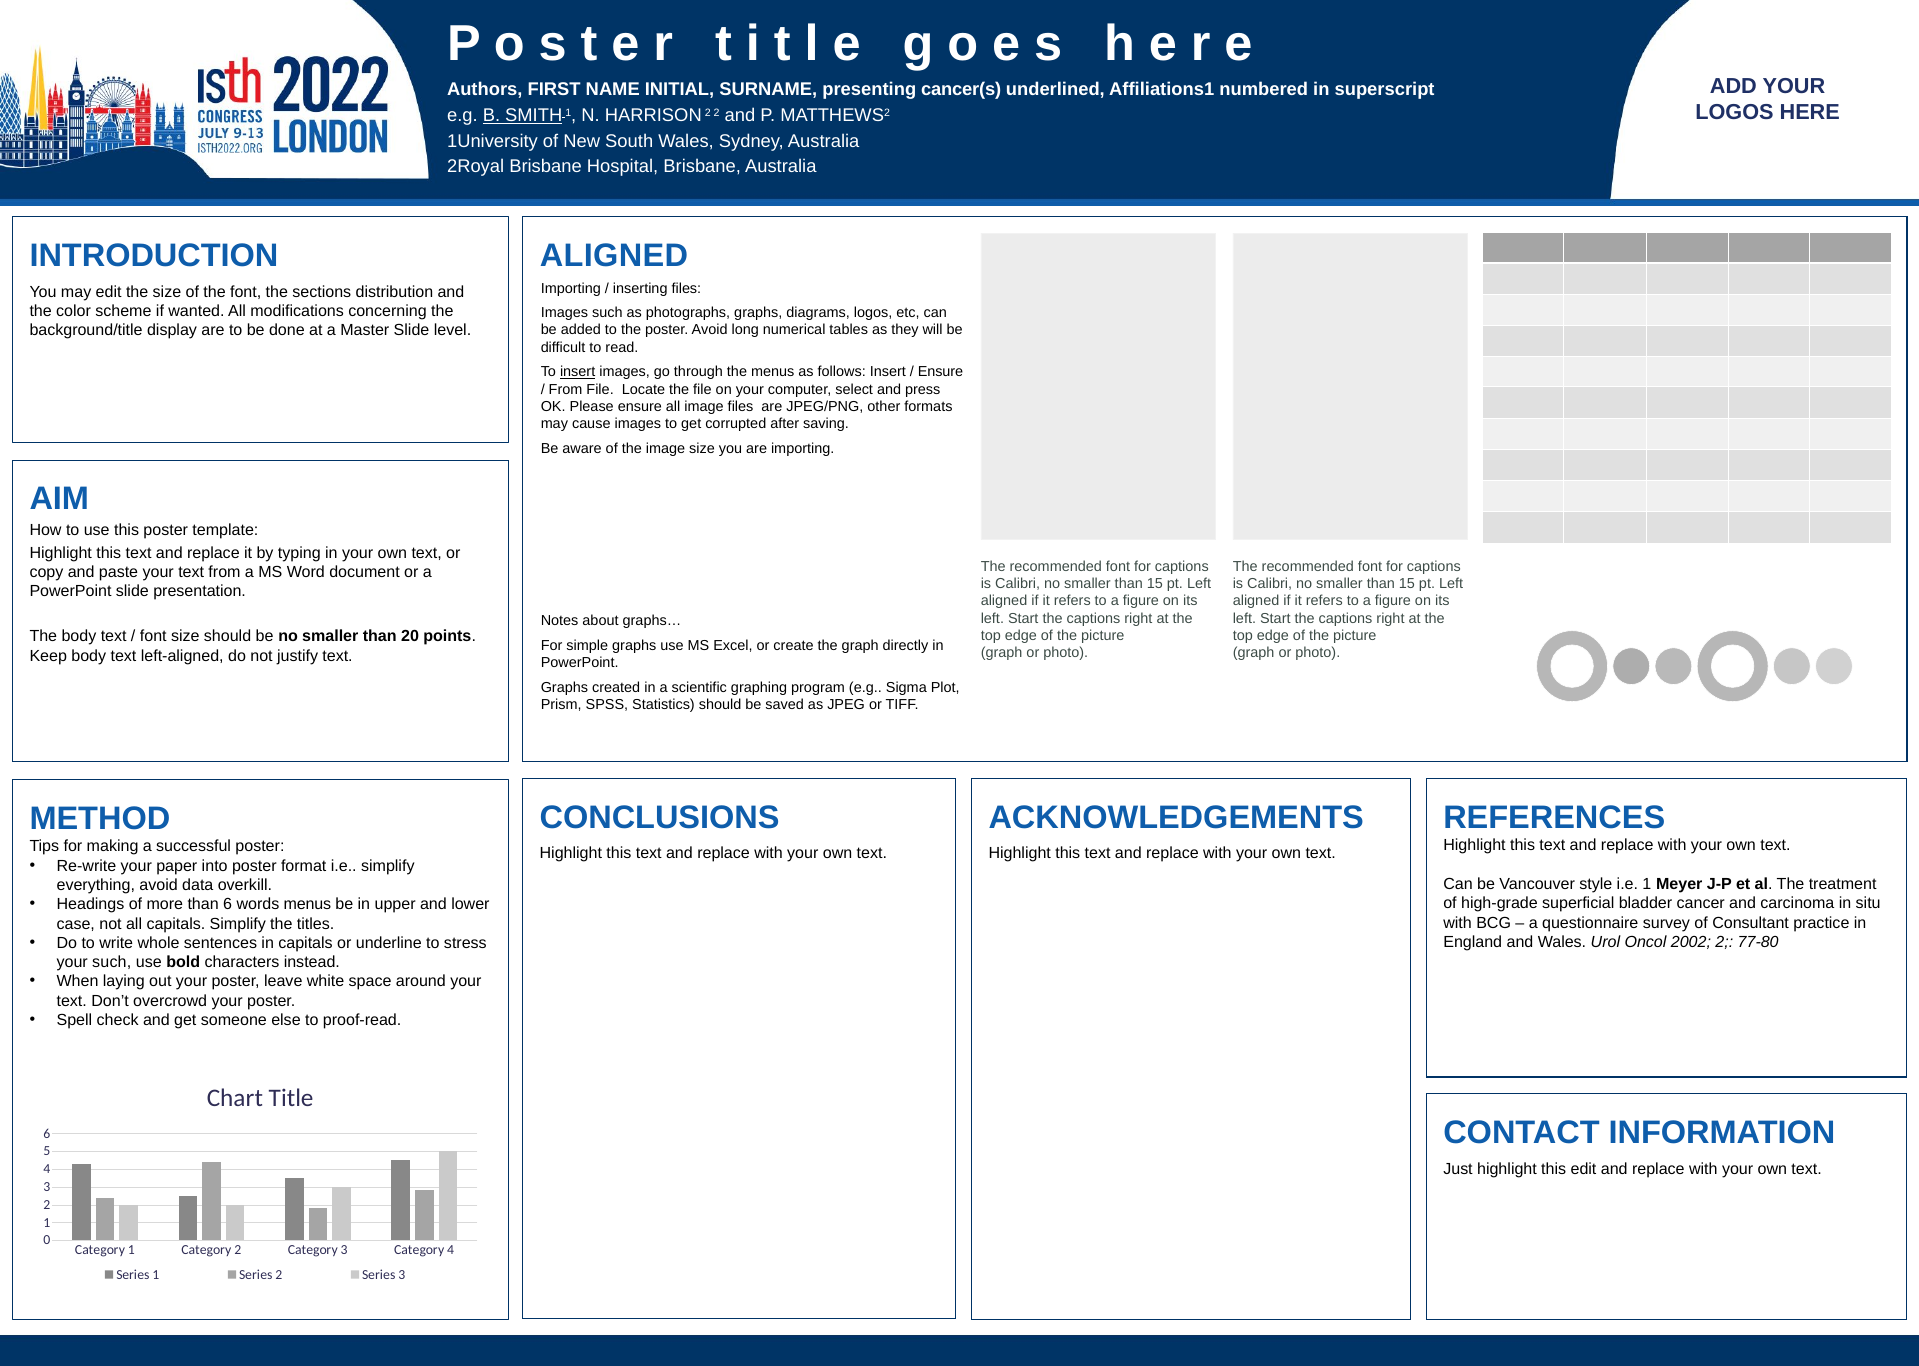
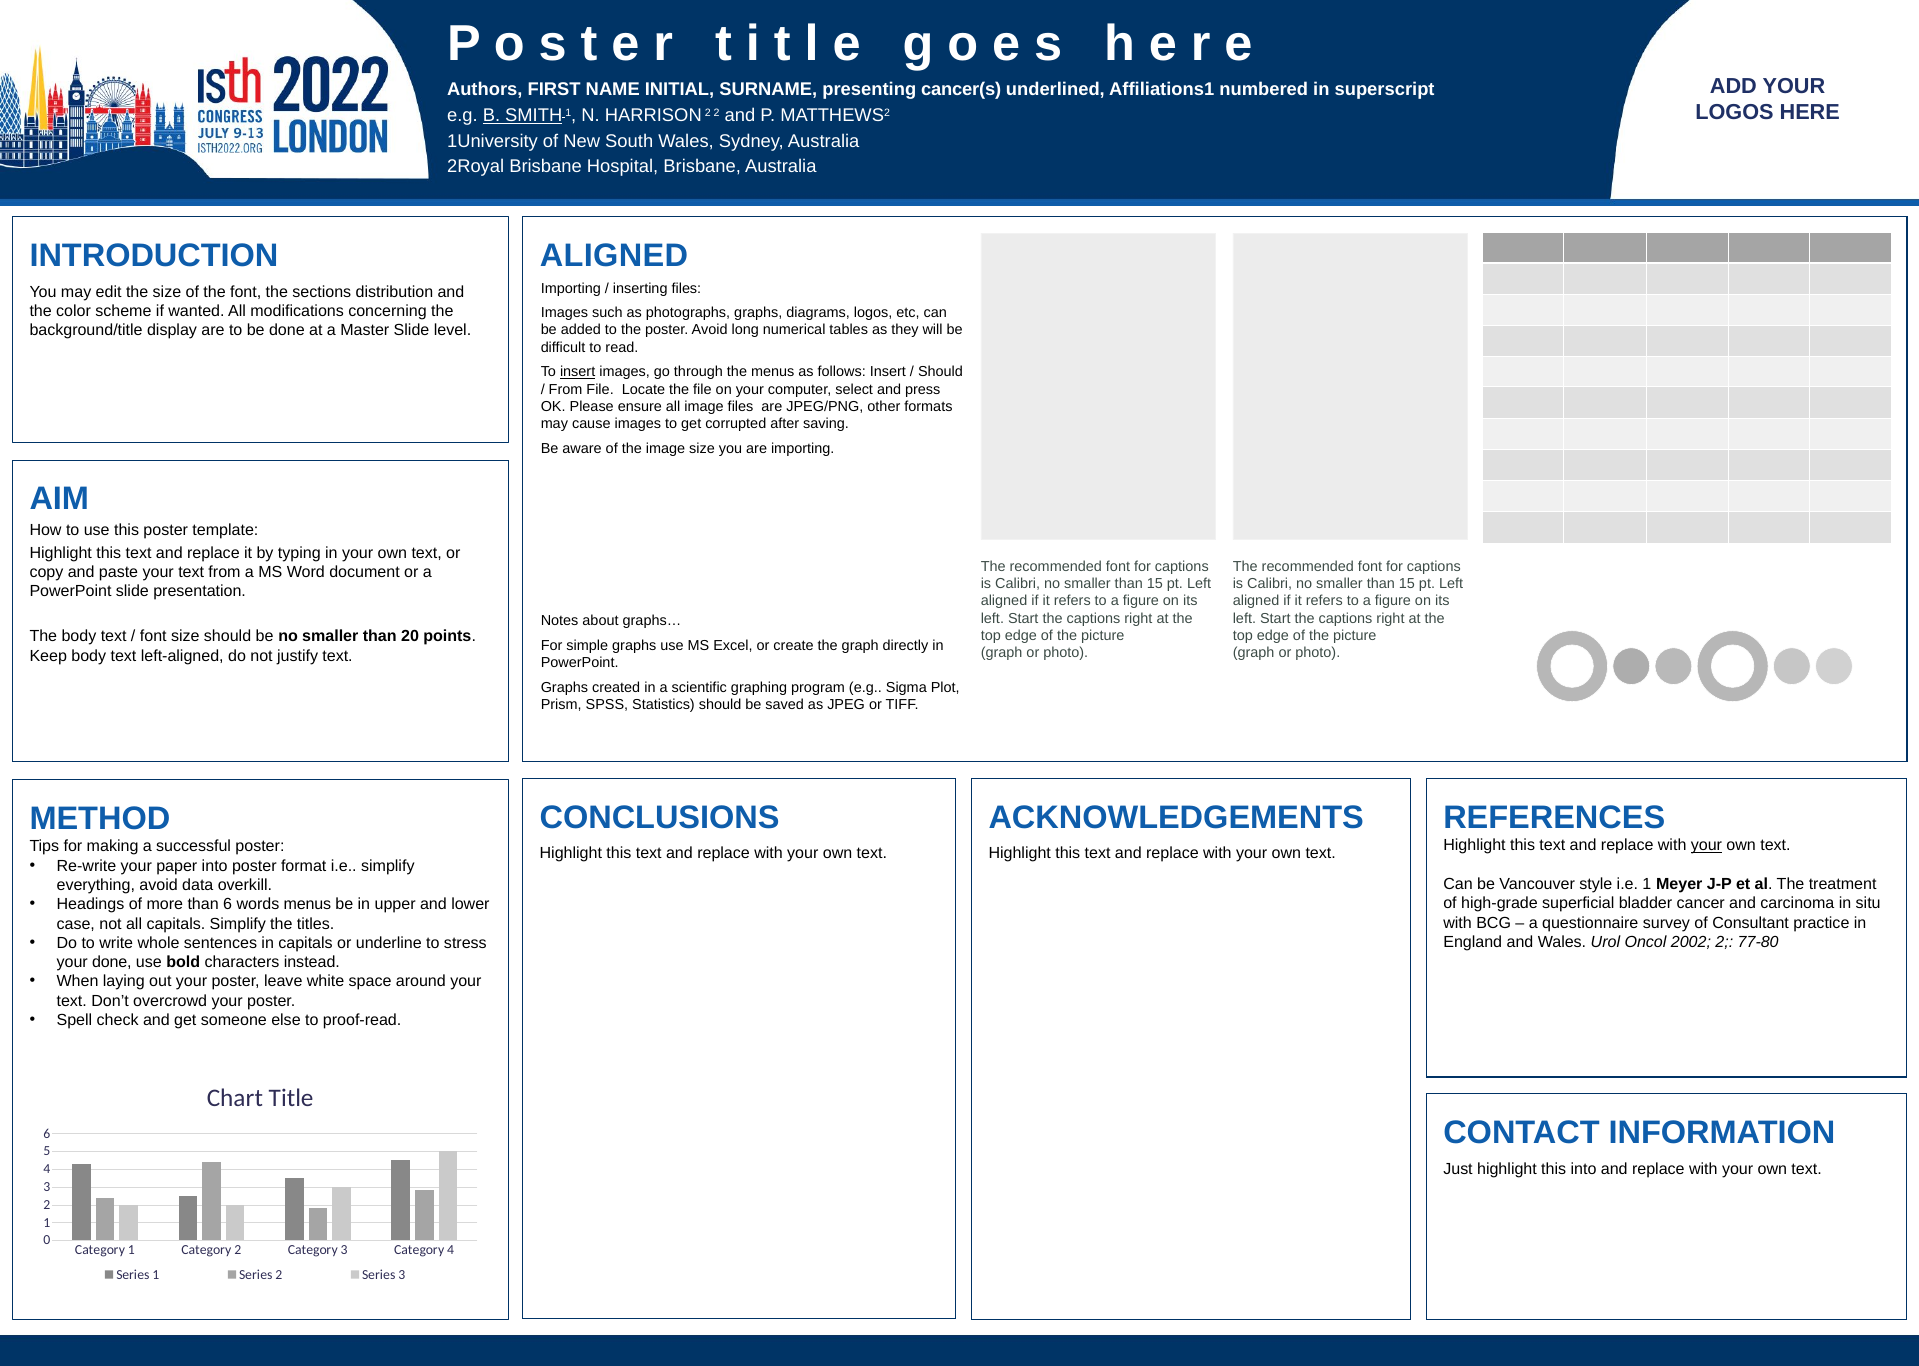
Ensure: Ensure -> Should (940, 372)
your underline: none -> present (1706, 846)
your such: such -> done (112, 962)
this edit: edit -> into (1584, 1169)
